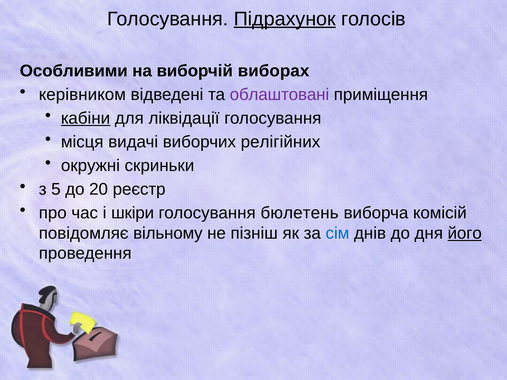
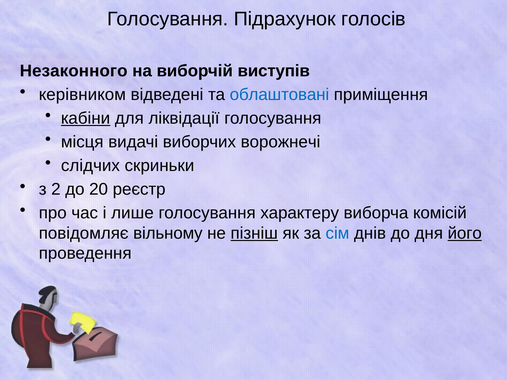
Підрахунок underline: present -> none (285, 19)
Особливими: Особливими -> Незаконного (74, 71)
виборах: виборах -> виступів (274, 71)
облаштовані colour: purple -> blue (279, 95)
релігійних: релігійних -> ворожнечі (281, 142)
окружні: окружні -> слідчих (90, 166)
5: 5 -> 2 (56, 189)
шкіри: шкіри -> лише (132, 213)
бюлетень: бюлетень -> характеру (300, 213)
пізніш underline: none -> present (254, 233)
